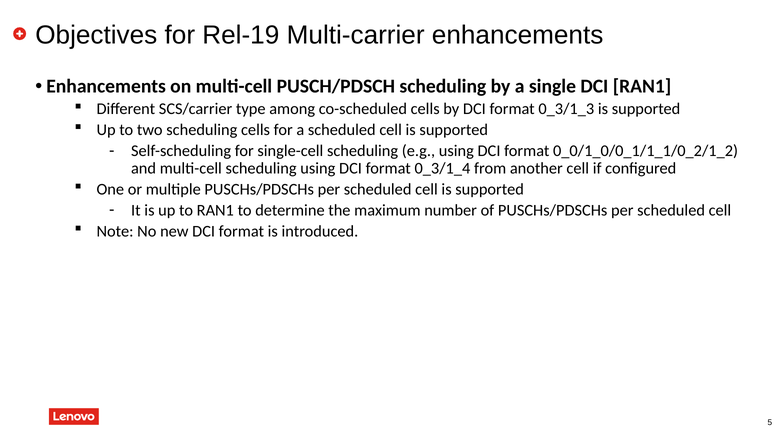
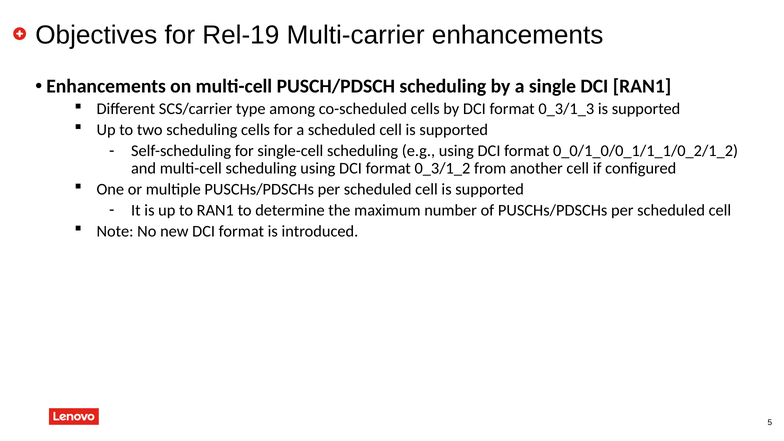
0_3/1_4: 0_3/1_4 -> 0_3/1_2 (442, 169)
